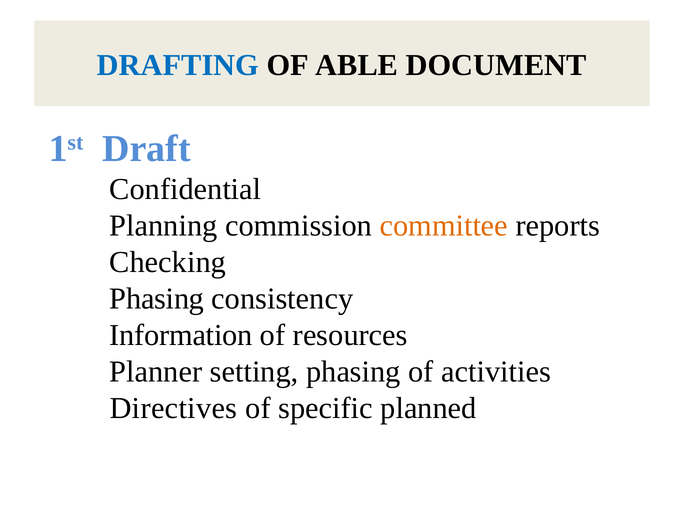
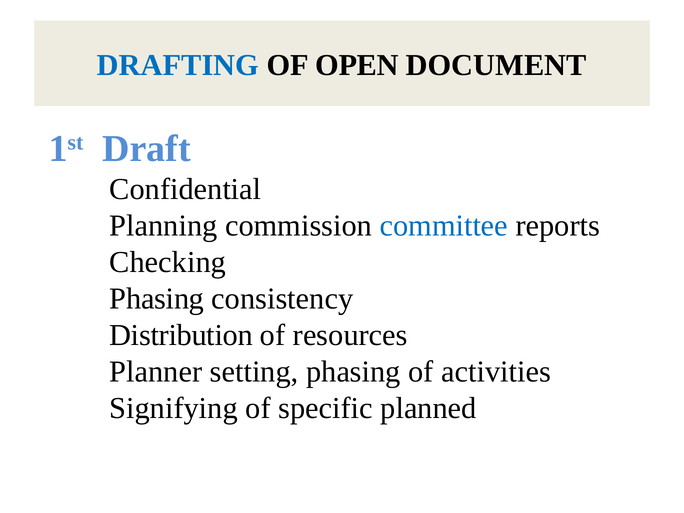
ABLE: ABLE -> OPEN (357, 65)
committee colour: orange -> blue (444, 226)
Information: Information -> Distribution (181, 335)
Directives: Directives -> Signifying (174, 408)
